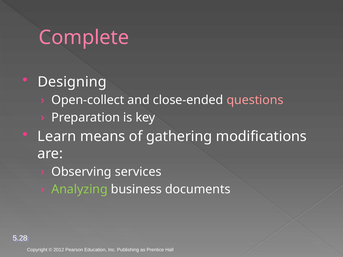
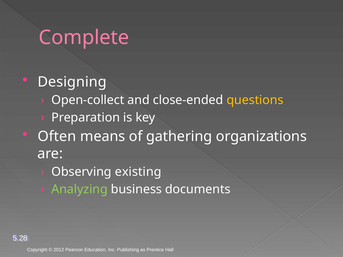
questions colour: pink -> yellow (255, 100)
Learn: Learn -> Often (57, 137)
modifications: modifications -> organizations (261, 137)
services: services -> existing (138, 172)
